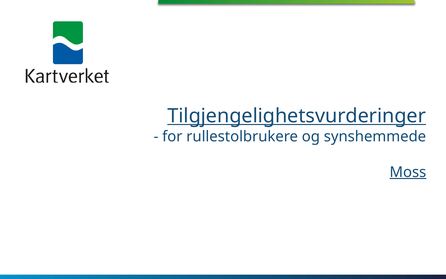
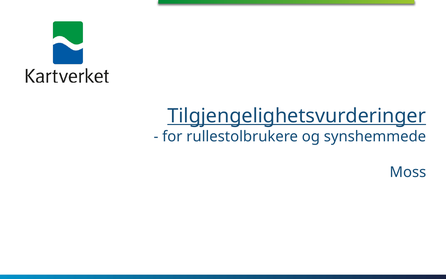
Moss underline: present -> none (408, 172)
